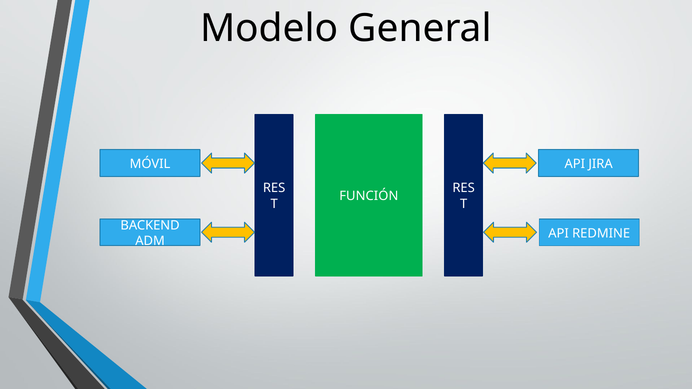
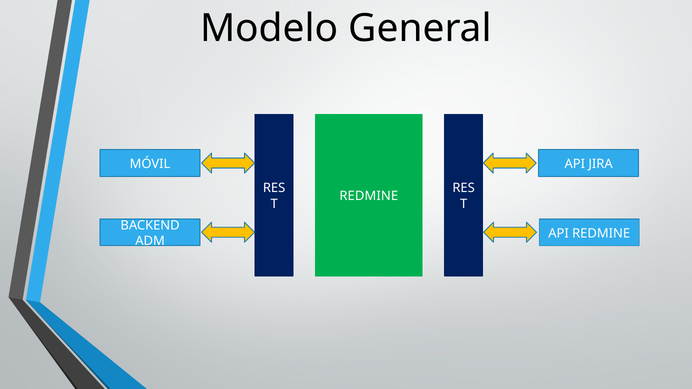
FUNCIÓN: FUNCIÓN -> REDMINE (369, 196)
